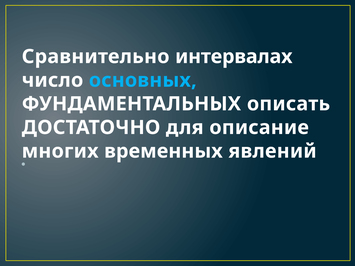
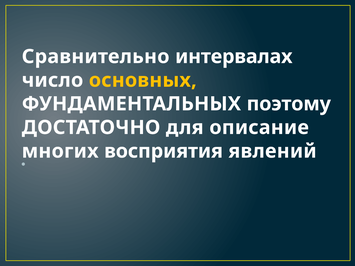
основных colour: light blue -> yellow (143, 80)
описать: описать -> поэтому (289, 104)
временных: временных -> восприятия (164, 151)
